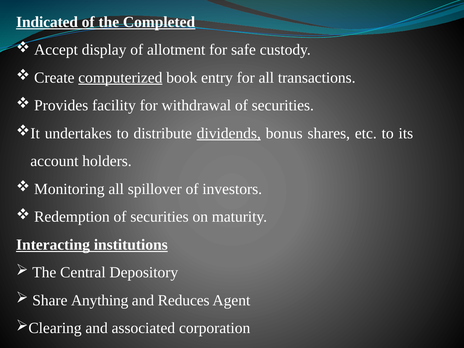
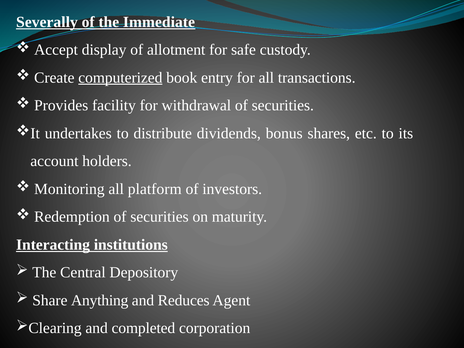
Indicated: Indicated -> Severally (47, 22)
Completed: Completed -> Immediate (159, 22)
dividends underline: present -> none (229, 133)
spillover: spillover -> platform (155, 189)
associated: associated -> completed (143, 328)
